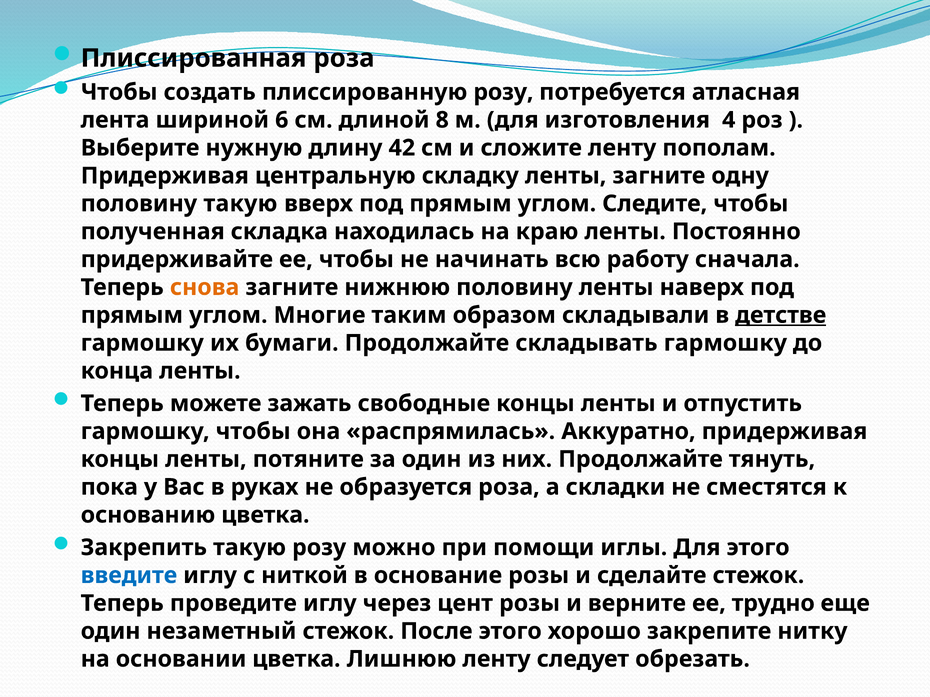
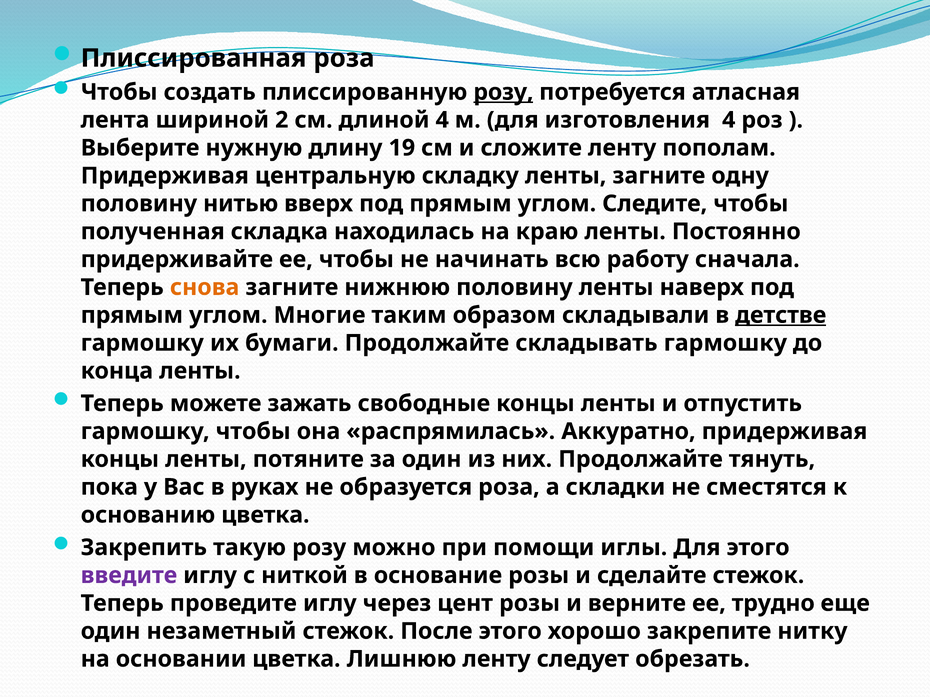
розу underline: none -> present (503, 92)
6: 6 -> 2 (282, 120)
длиной 8: 8 -> 4 (442, 120)
42: 42 -> 19 (402, 148)
половину такую: такую -> нитью (241, 204)
введите colour: blue -> purple (129, 576)
